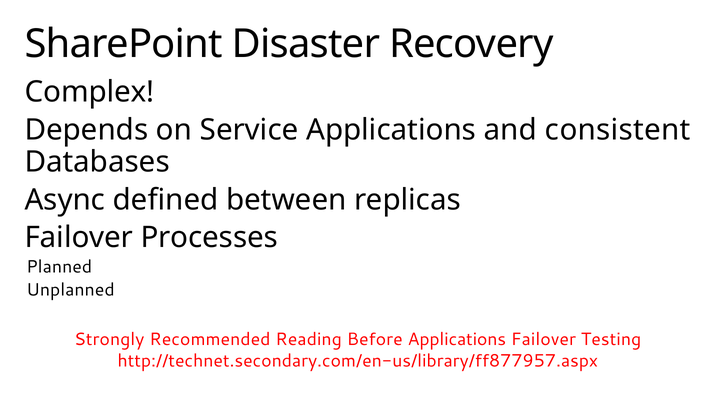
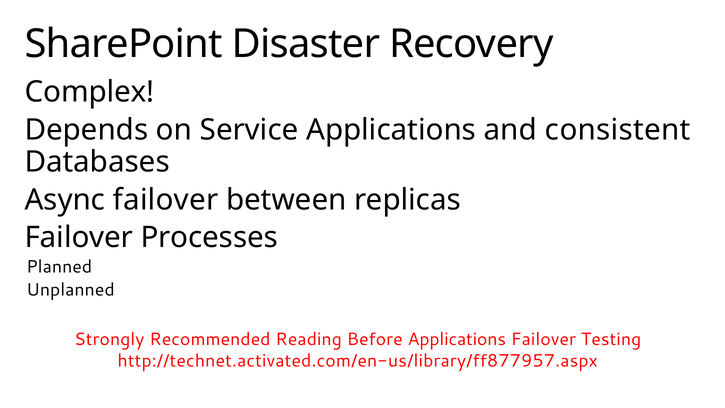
Async defined: defined -> failover (166, 200)
http://technet.secondary.com/en-us/library/ff877957.aspx: http://technet.secondary.com/en-us/library/ff877957.aspx -> http://technet.activated.com/en-us/library/ff877957.aspx (358, 360)
